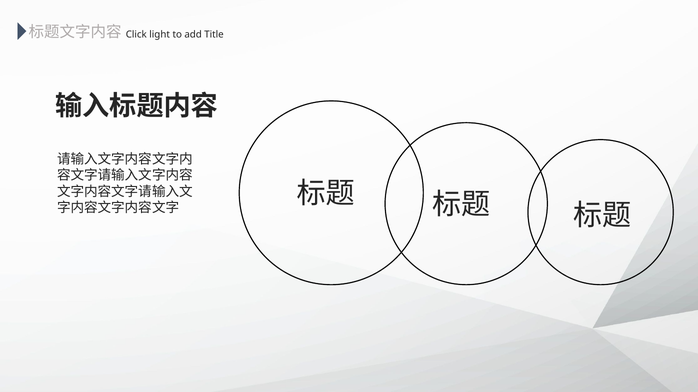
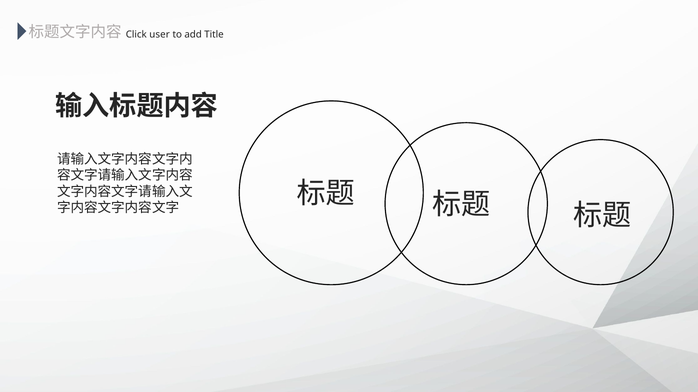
light: light -> user (160, 34)
